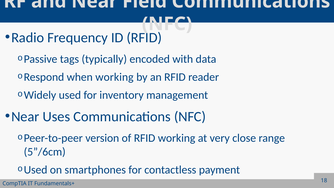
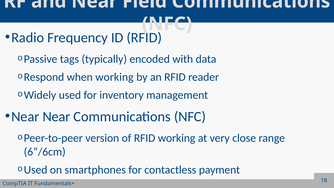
Near Uses: Uses -> Near (56, 116)
5”/6cm: 5”/6cm -> 6”/6cm (45, 152)
